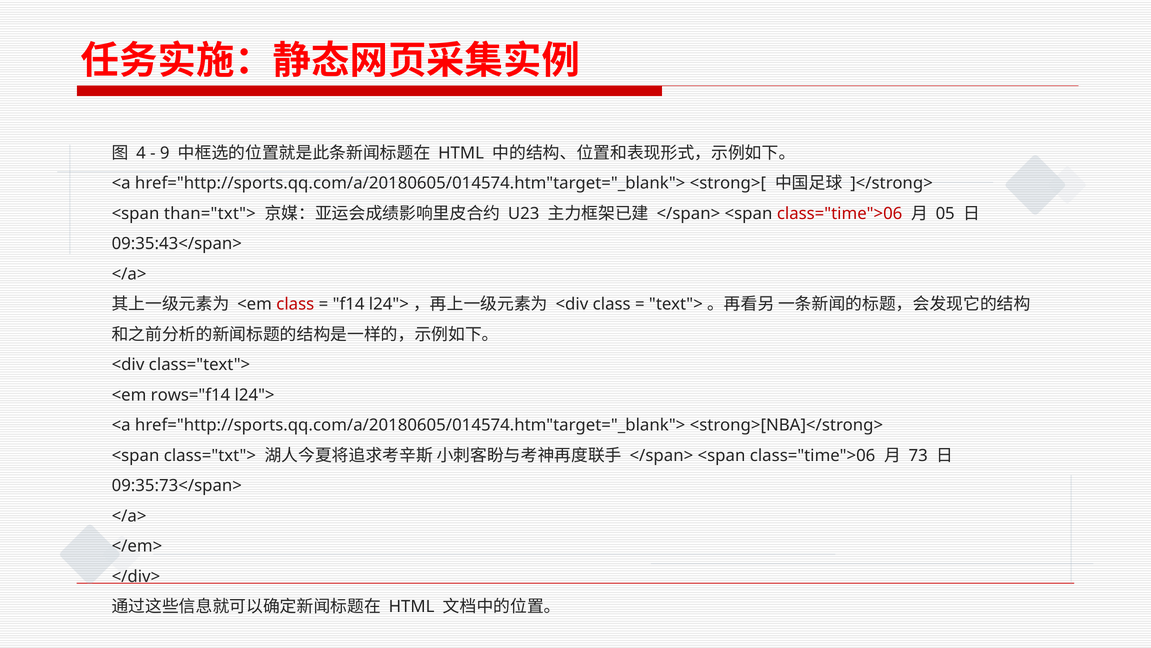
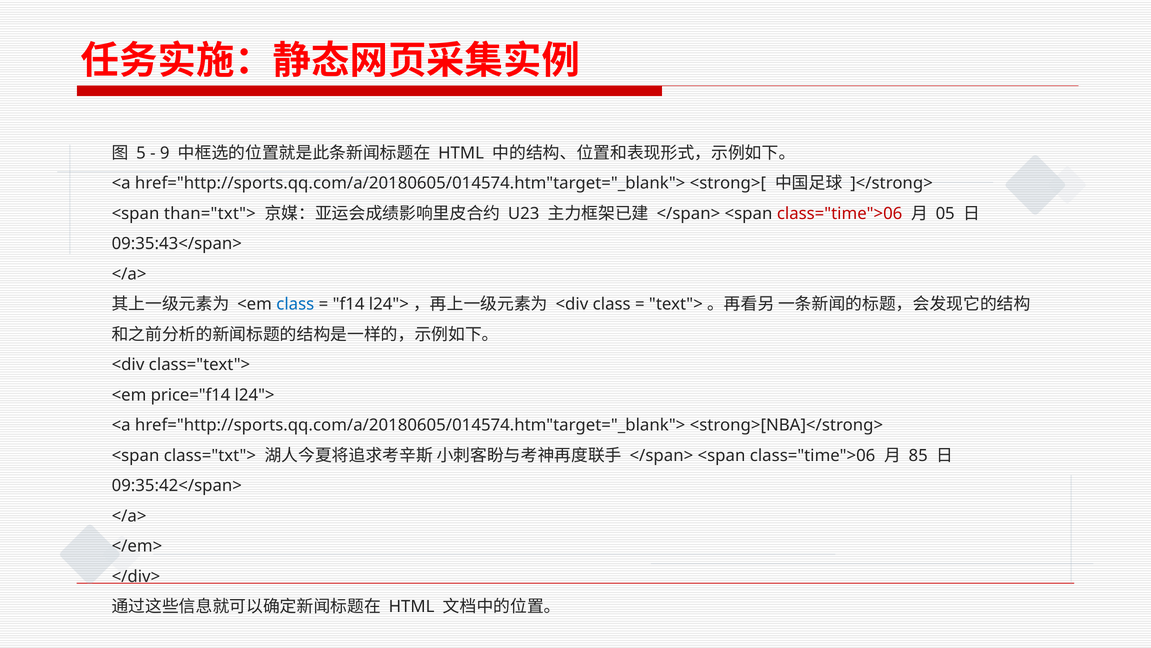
4: 4 -> 5 (141, 153)
class colour: red -> blue (295, 304)
rows="f14: rows="f14 -> price="f14 (191, 395)
73: 73 -> 85 (918, 455)
09:35:73</span>: 09:35:73</span> -> 09:35:42</span> (177, 485)
